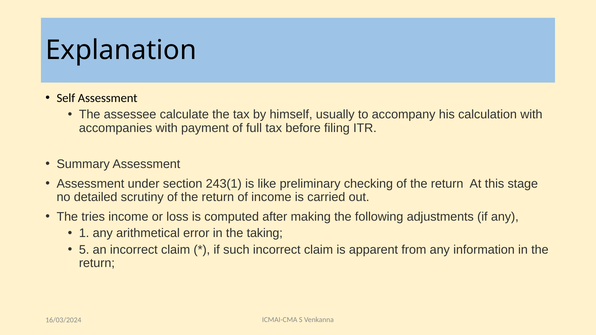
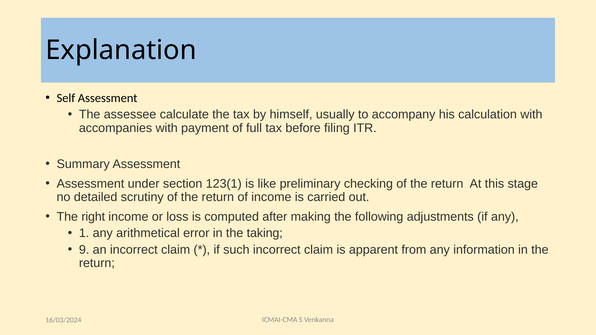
243(1: 243(1 -> 123(1 (224, 184)
tries: tries -> right (93, 217)
5: 5 -> 9 (84, 250)
